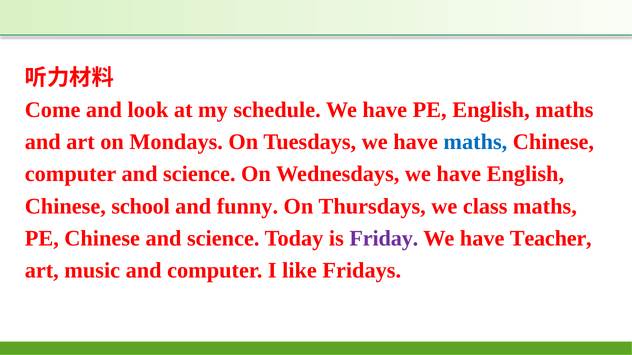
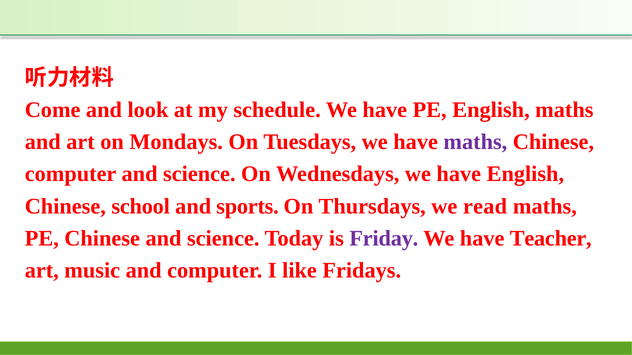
maths colour: blue -> purple (475, 142)
funny: funny -> sports (248, 206)
class: class -> read (485, 206)
